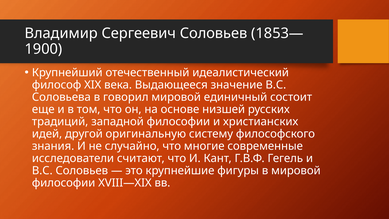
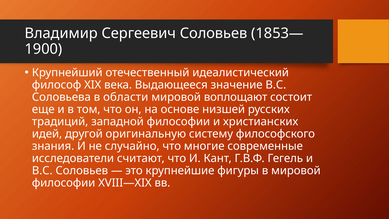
говорил: говорил -> области (126, 97)
единичный: единичный -> воплощают (236, 97)
